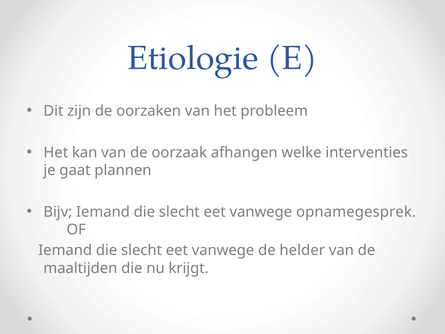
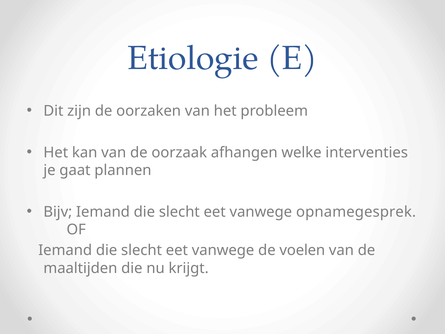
helder: helder -> voelen (302, 250)
